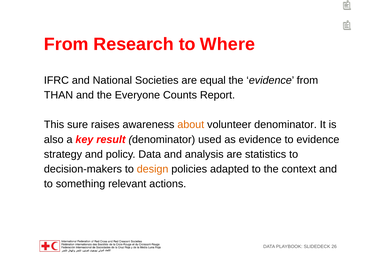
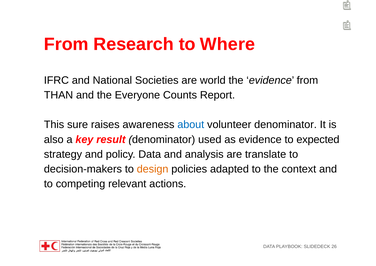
equal: equal -> world (213, 80)
about colour: orange -> blue (191, 125)
to evidence: evidence -> expected (318, 139)
statistics: statistics -> translate (266, 154)
something: something -> competing (81, 184)
